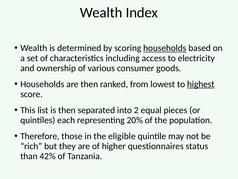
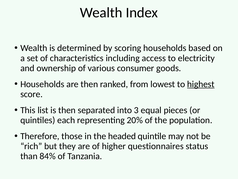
households underline: present -> none (165, 48)
2: 2 -> 3 (136, 110)
eligible: eligible -> headed (122, 136)
42%: 42% -> 84% (48, 156)
